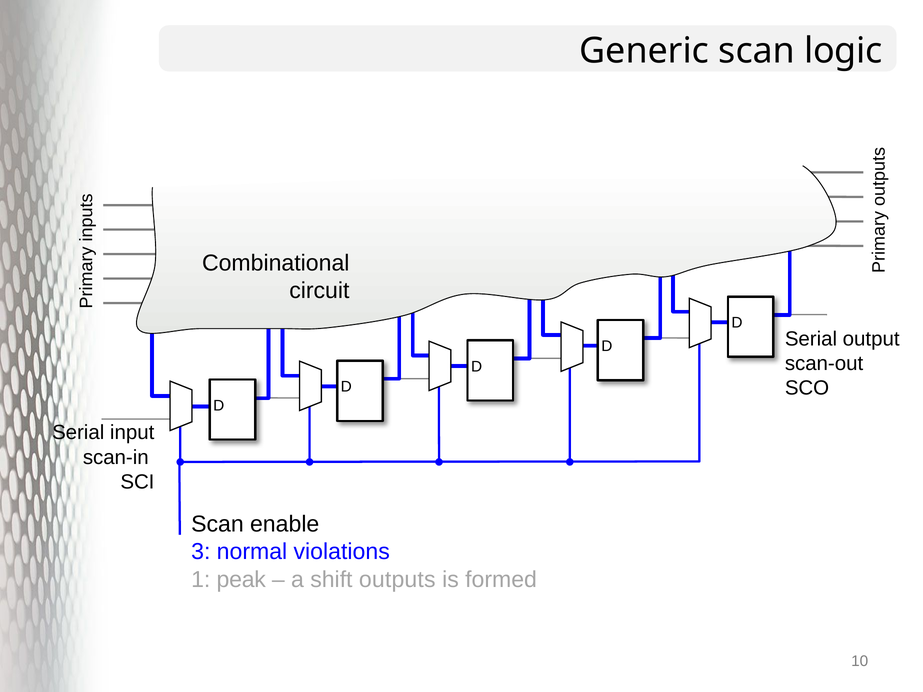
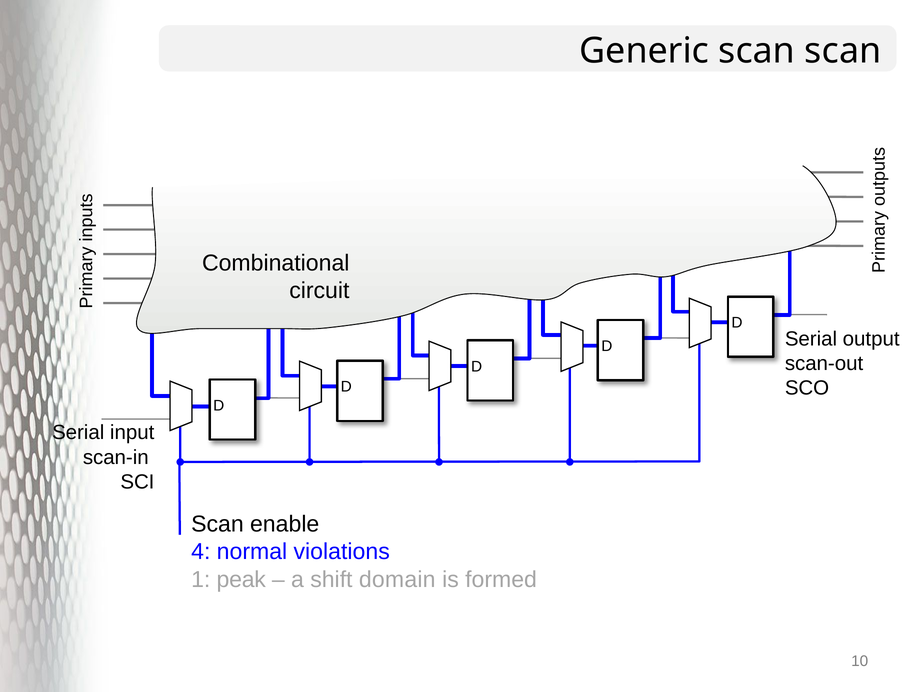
scan logic: logic -> scan (843, 51)
3: 3 -> 4 (201, 552)
outputs: outputs -> domain (397, 580)
